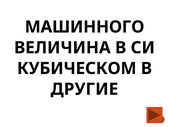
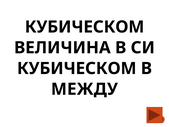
МАШИННОГО: МАШИННОГО -> КУБИЧЕСКОМ (85, 27)
ДРУГИЕ: ДРУГИЕ -> МЕЖДУ (84, 89)
